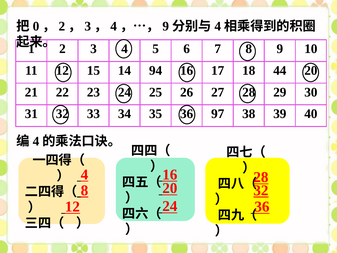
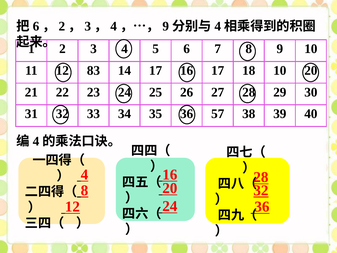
0: 0 -> 6 (36, 26)
15: 15 -> 83 (93, 70)
14 94: 94 -> 17 (156, 70)
18 44: 44 -> 10 (280, 70)
97: 97 -> 57 (218, 114)
